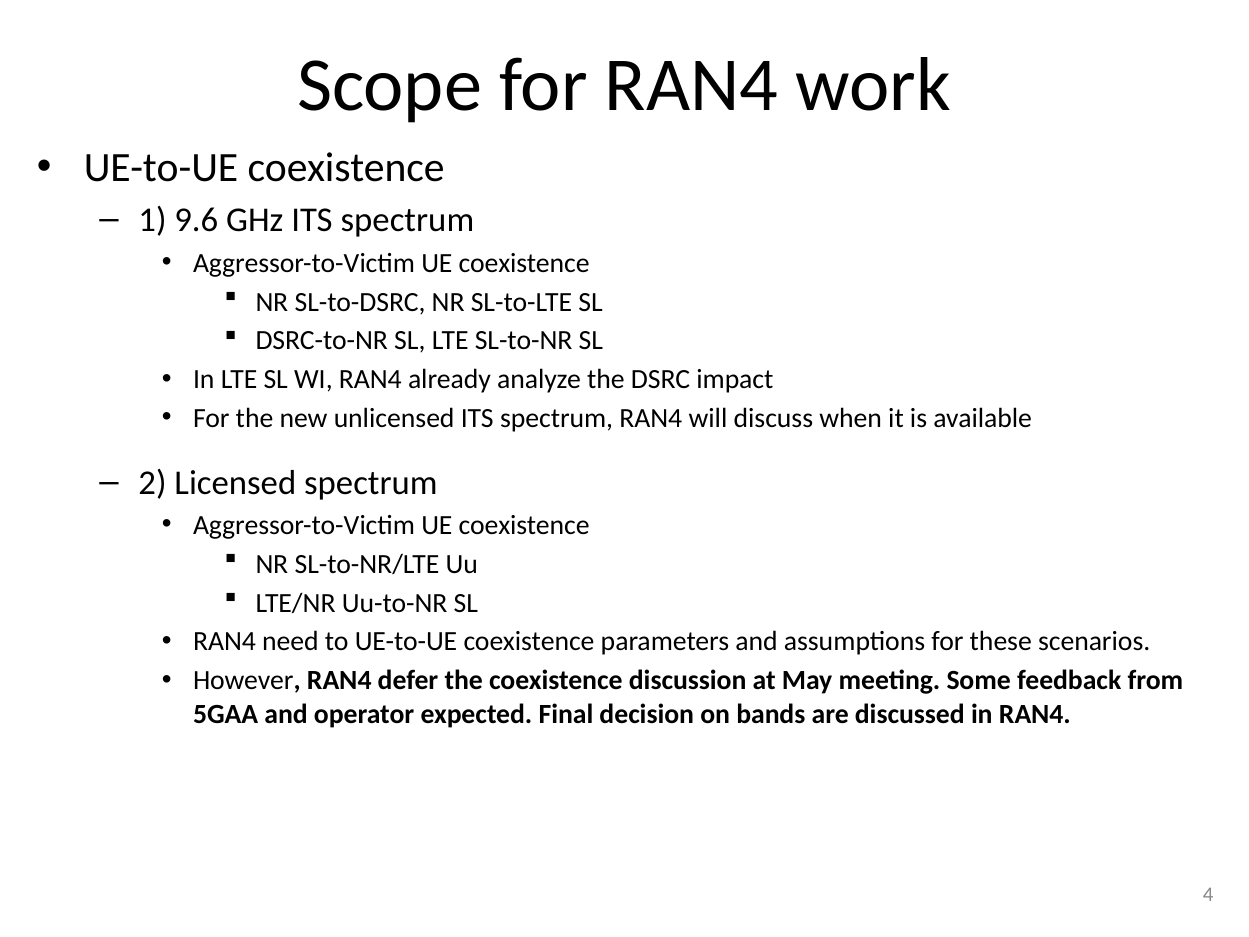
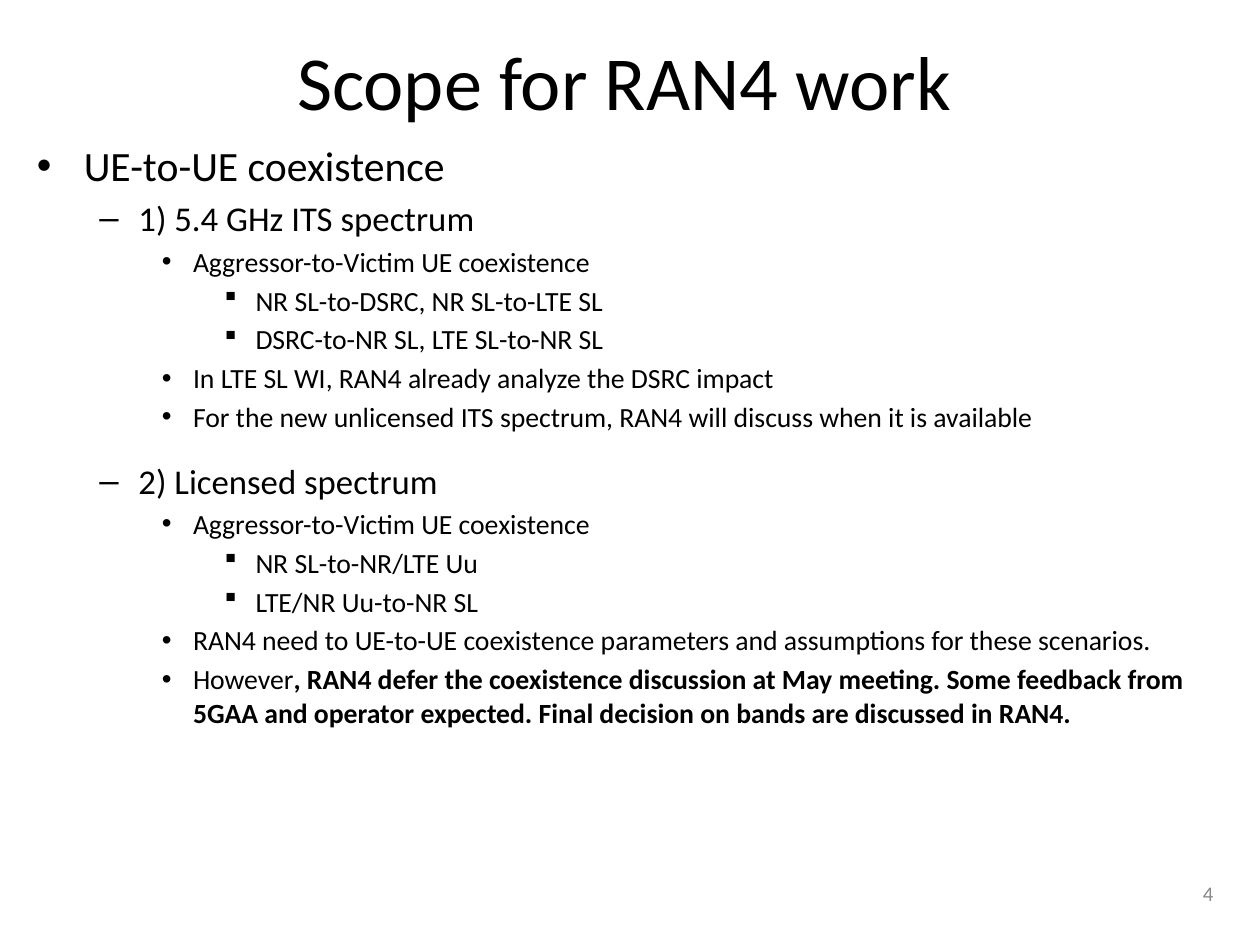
9.6: 9.6 -> 5.4 (196, 220)
